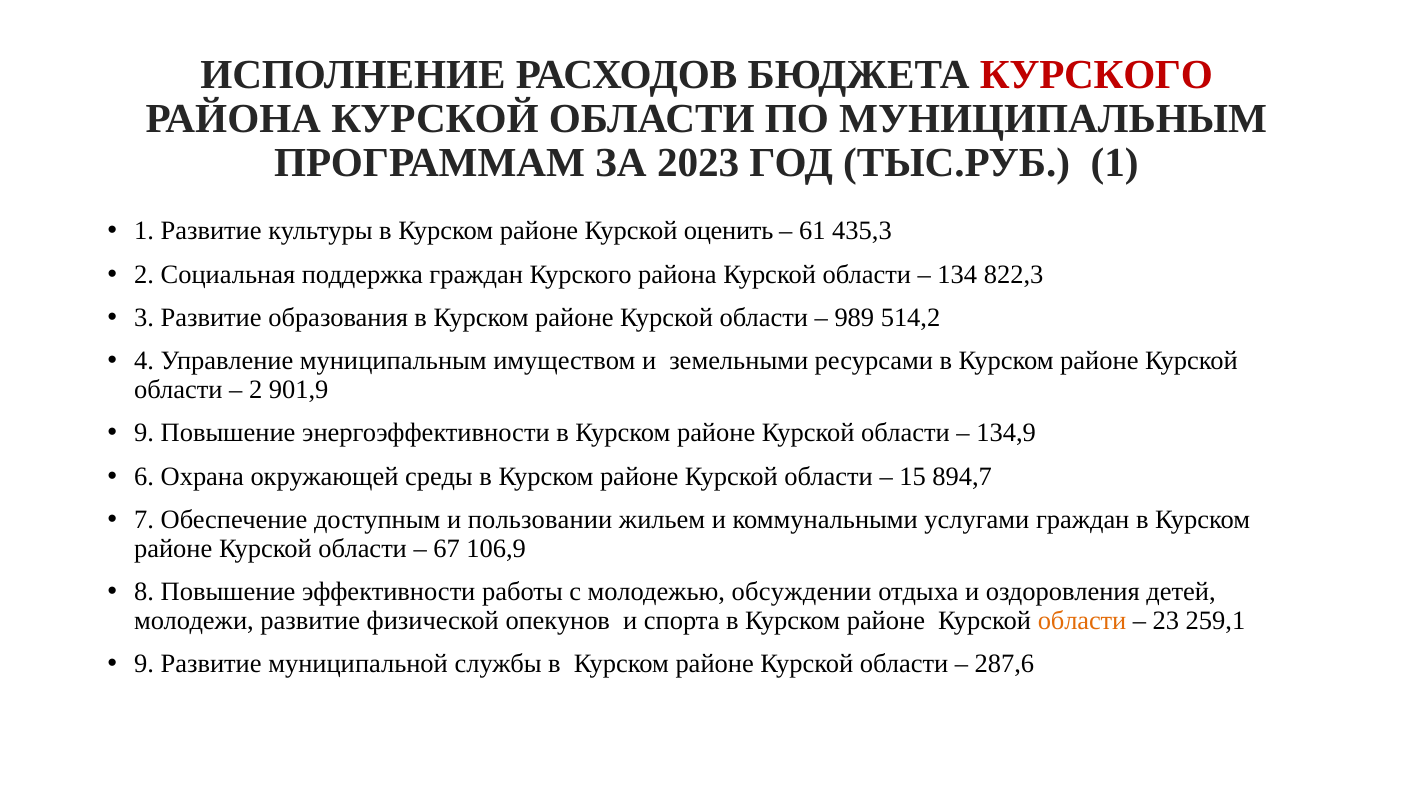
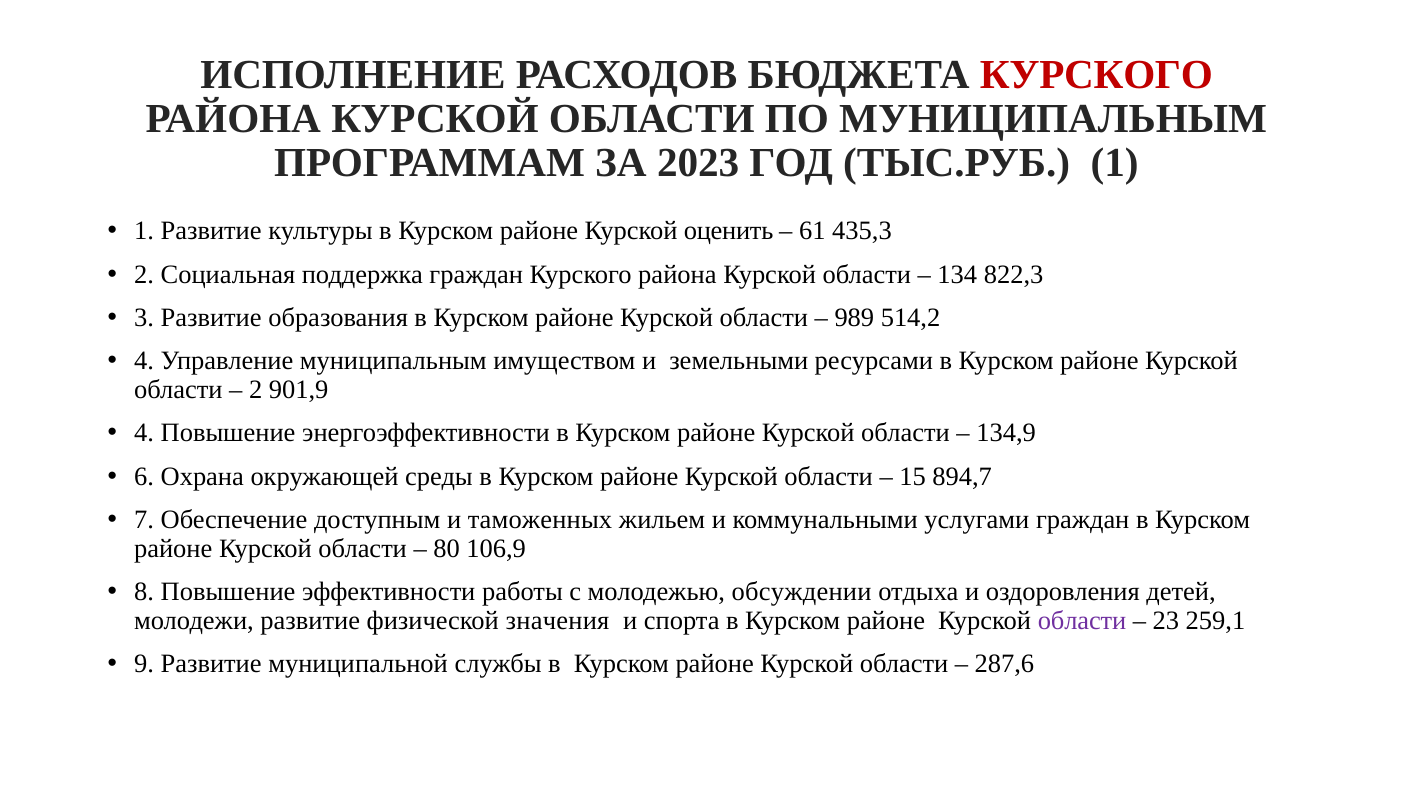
9: 9 -> 4 (144, 433)
пользовании: пользовании -> таможенных (540, 520)
67: 67 -> 80 (447, 548)
опекунов: опекунов -> значения (558, 620)
области colour: orange -> purple (1082, 620)
